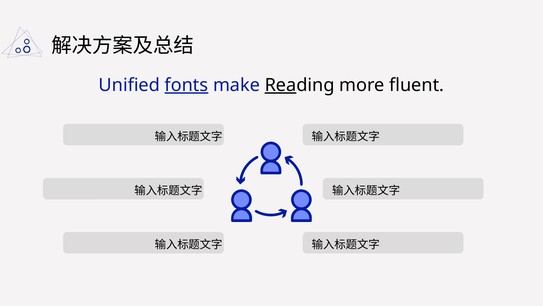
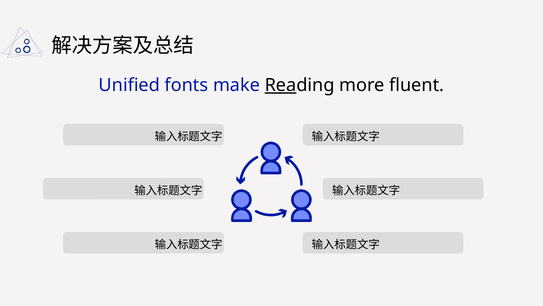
fonts underline: present -> none (186, 85)
